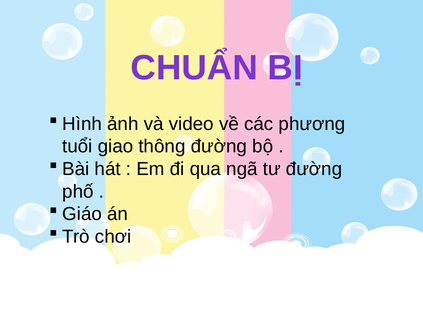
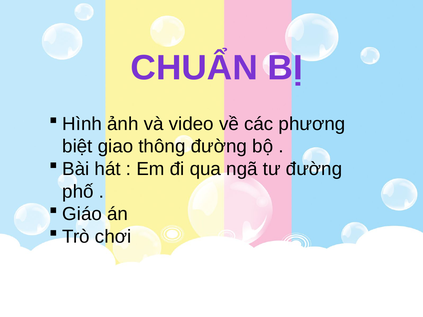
tuổi: tuổi -> biệt (77, 147)
